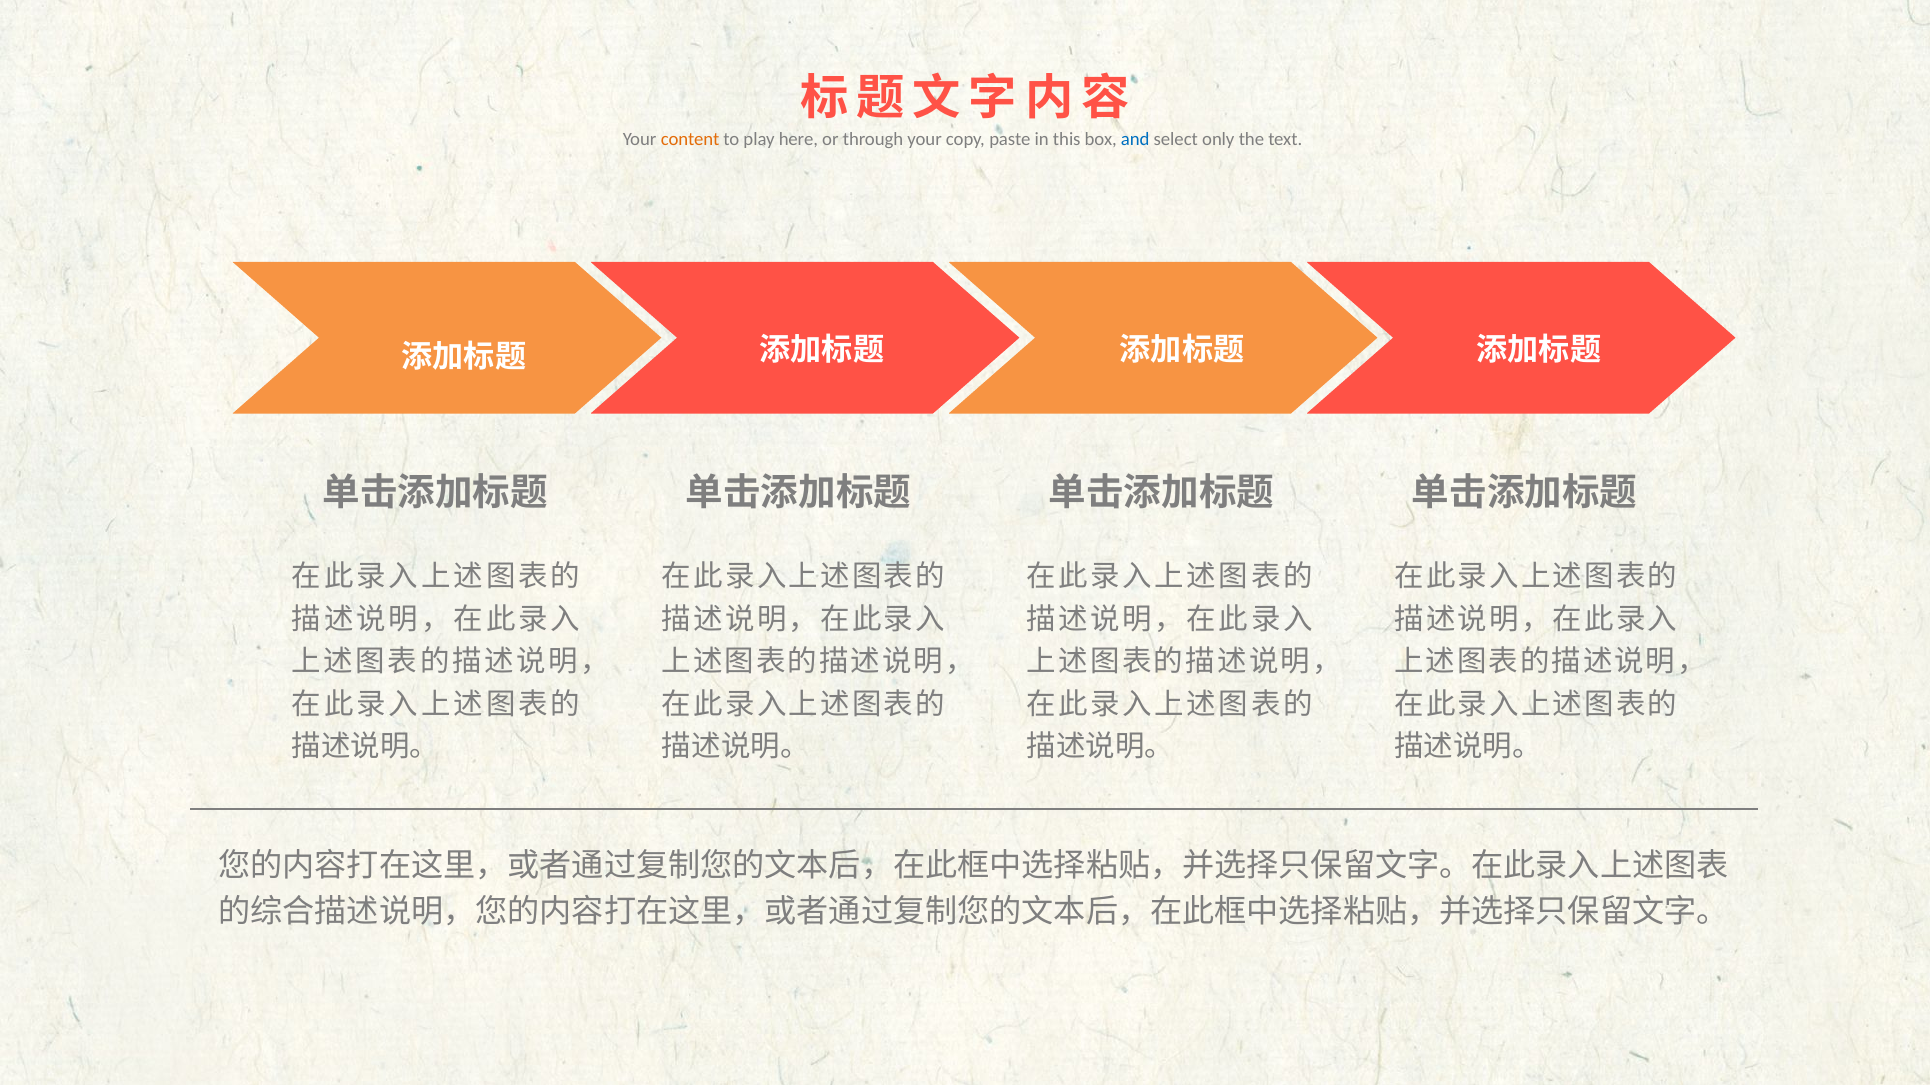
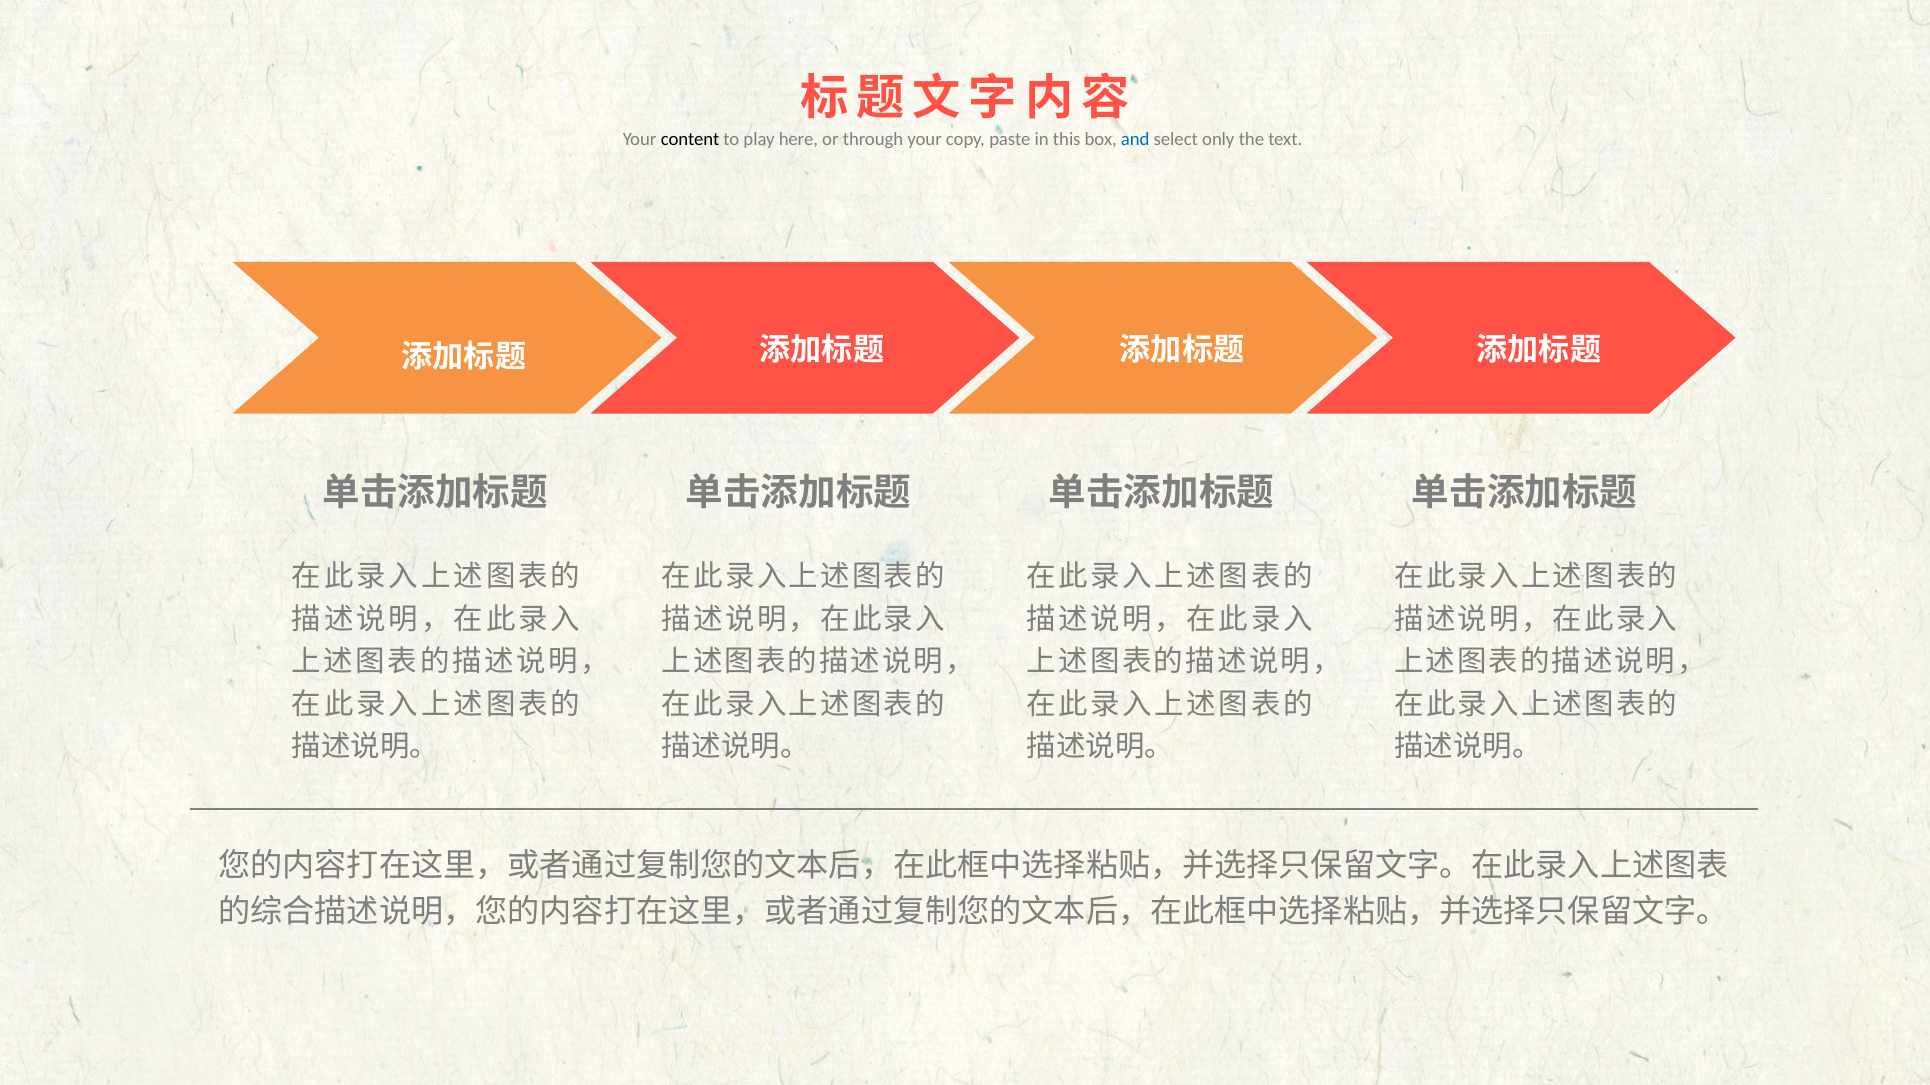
content colour: orange -> black (690, 139)
